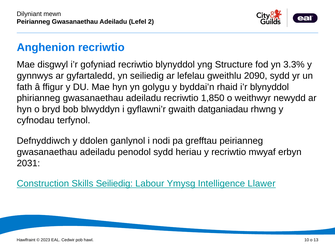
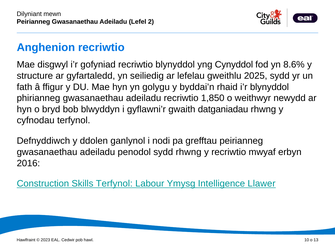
Structure: Structure -> Cynyddol (234, 65)
3.3%: 3.3% -> 8.6% (294, 65)
gynnwys: gynnwys -> structure (35, 76)
2090: 2090 -> 2025 (256, 76)
sydd heriau: heriau -> rhwng (189, 152)
2031: 2031 -> 2016 (28, 163)
Skills Seiliedig: Seiliedig -> Terfynol (114, 184)
